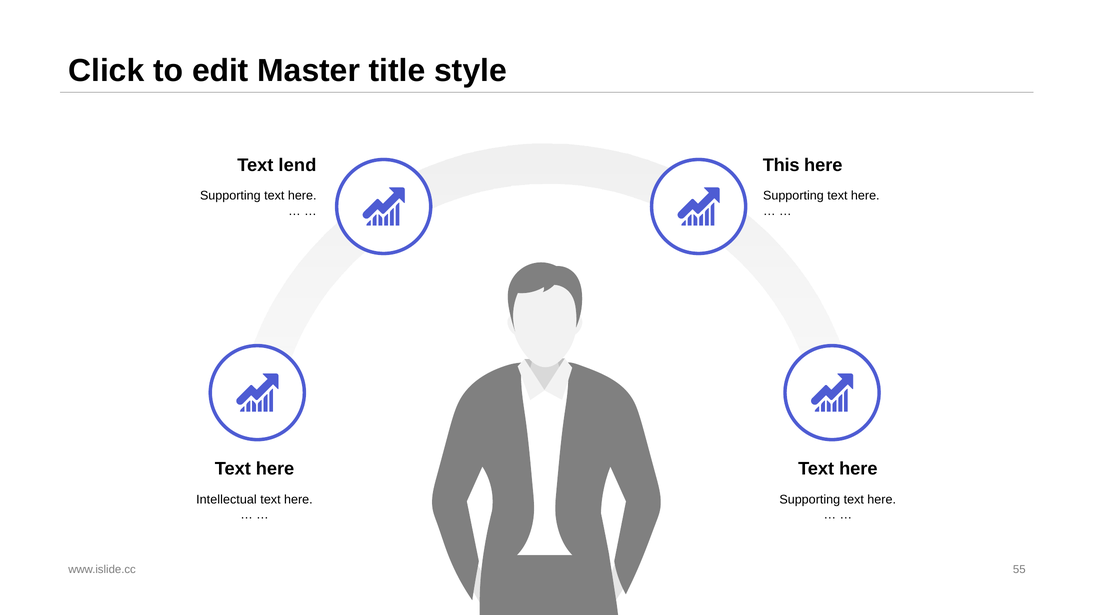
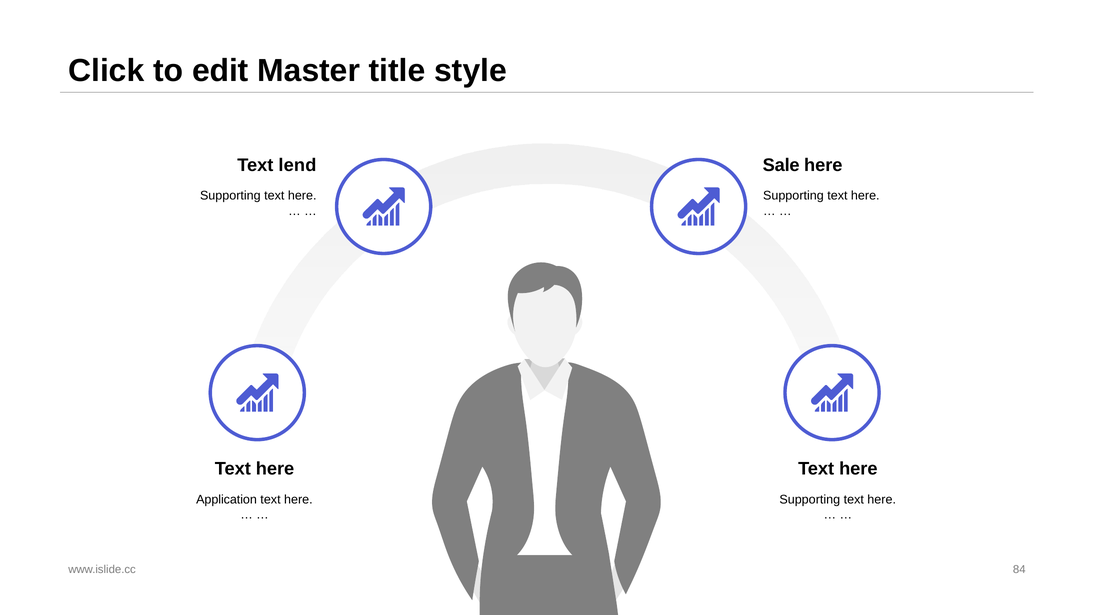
This: This -> Sale (781, 165)
Intellectual: Intellectual -> Application (227, 500)
55: 55 -> 84 (1019, 570)
